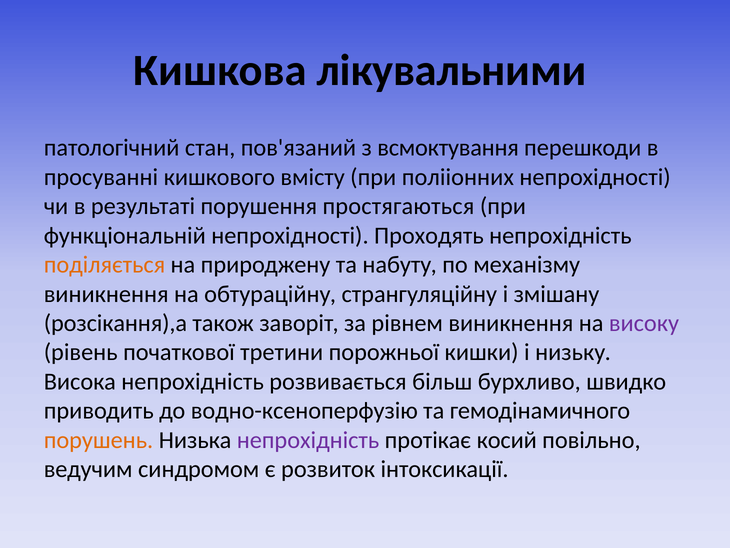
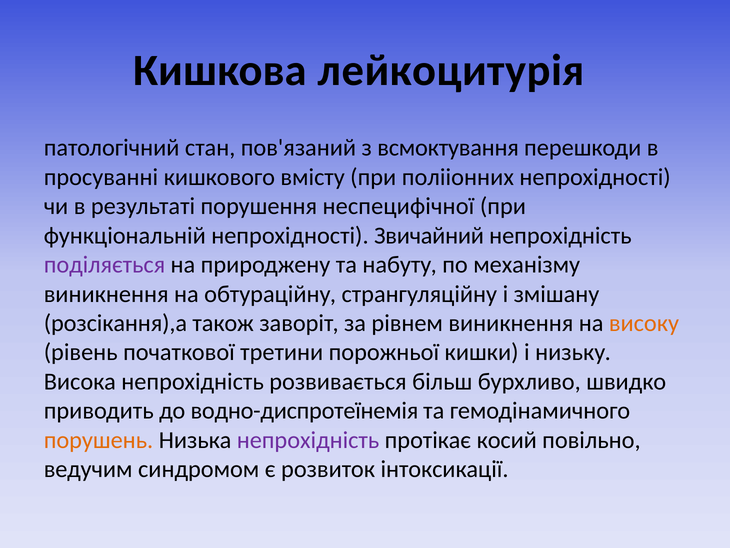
лікувальними: лікувальними -> лейкоцитурія (451, 71)
простягаються: простягаються -> неспецифічної (398, 206)
Проходять: Проходять -> Звичайний (429, 235)
поділяється colour: orange -> purple (105, 265)
високу colour: purple -> orange (644, 323)
водно-ксеноперфузію: водно-ксеноперфузію -> водно-диспротеїнемія (304, 411)
